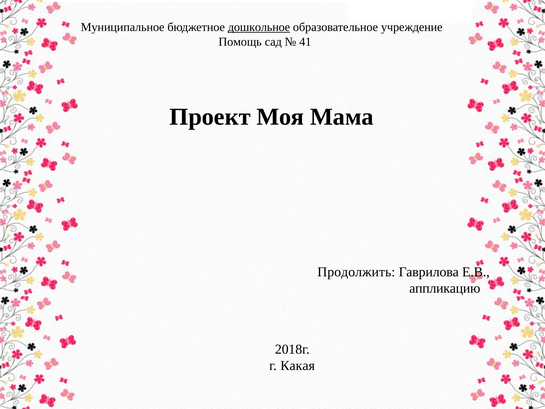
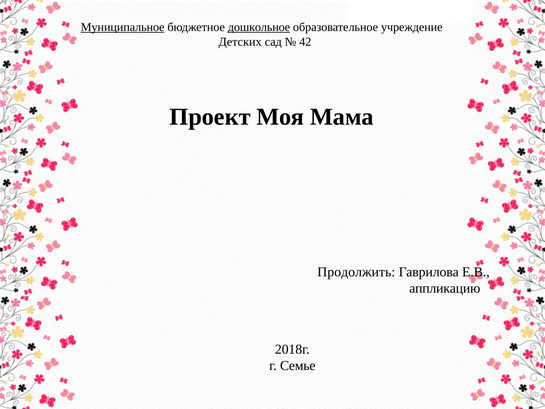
Муниципальное underline: none -> present (123, 27)
Помощь: Помощь -> Детских (240, 42)
41: 41 -> 42 (305, 42)
Какая: Какая -> Семье (298, 366)
